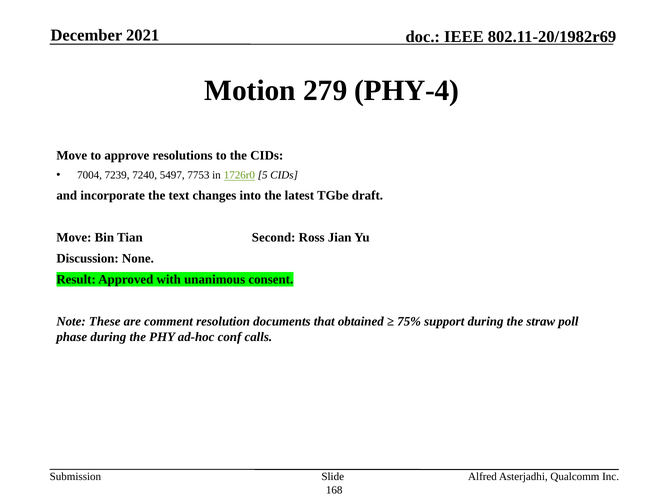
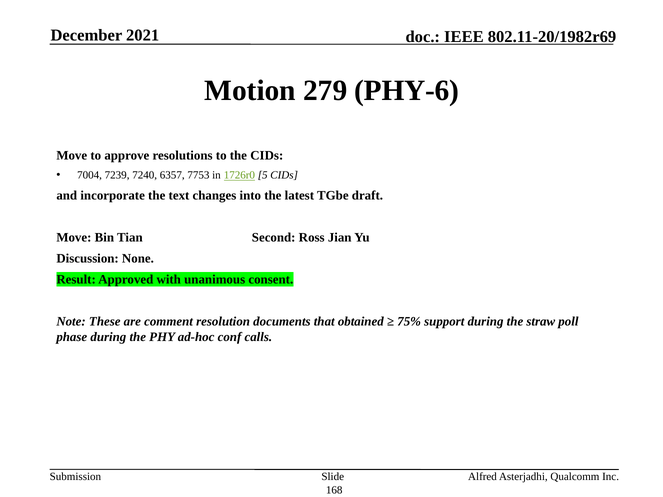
PHY-4: PHY-4 -> PHY-6 (407, 90)
5497: 5497 -> 6357 (172, 175)
